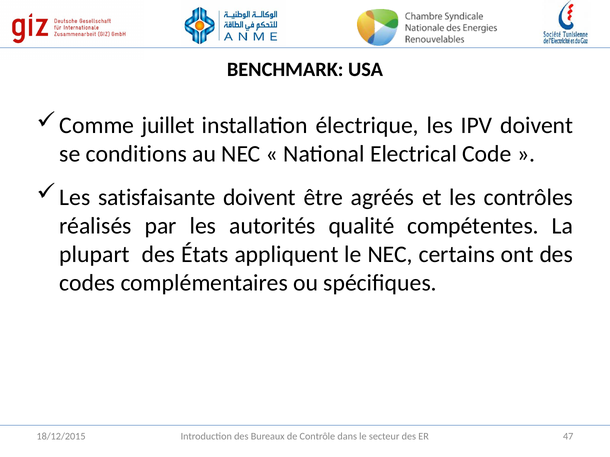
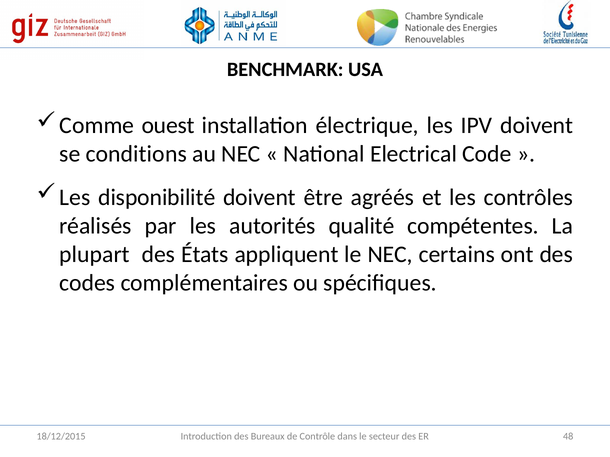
juillet: juillet -> ouest (168, 126)
satisfaisante: satisfaisante -> disponibilité (157, 198)
47: 47 -> 48 (568, 437)
